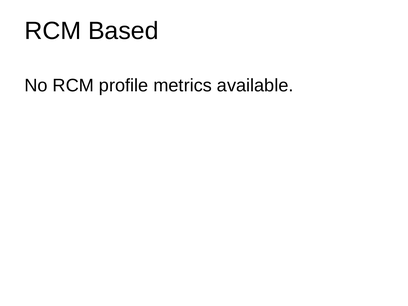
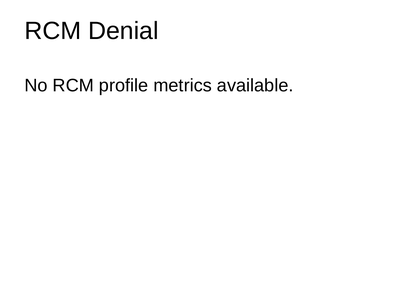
Based: Based -> Denial (123, 31)
